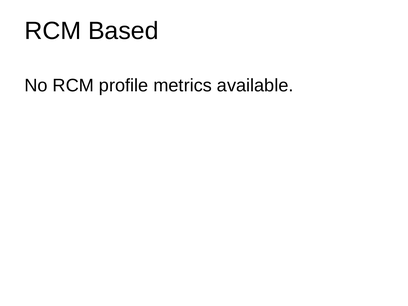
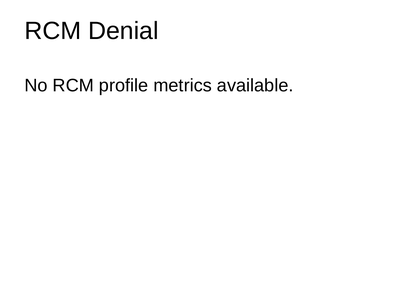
Based: Based -> Denial (123, 31)
